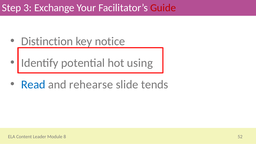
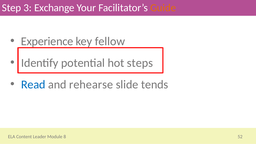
Guide colour: red -> orange (163, 8)
Distinction: Distinction -> Experience (47, 41)
notice: notice -> fellow (110, 41)
using: using -> steps (140, 63)
